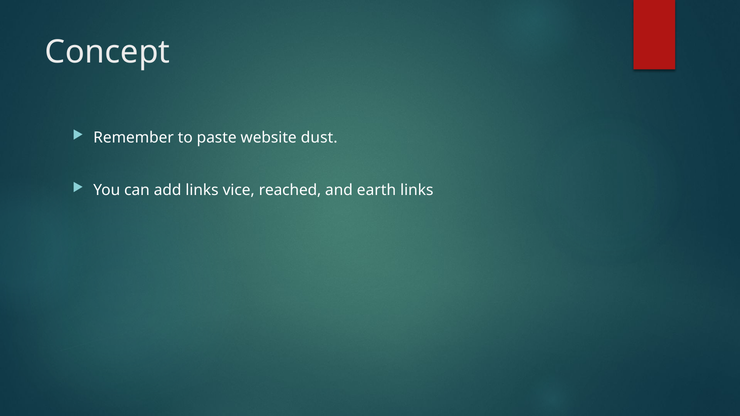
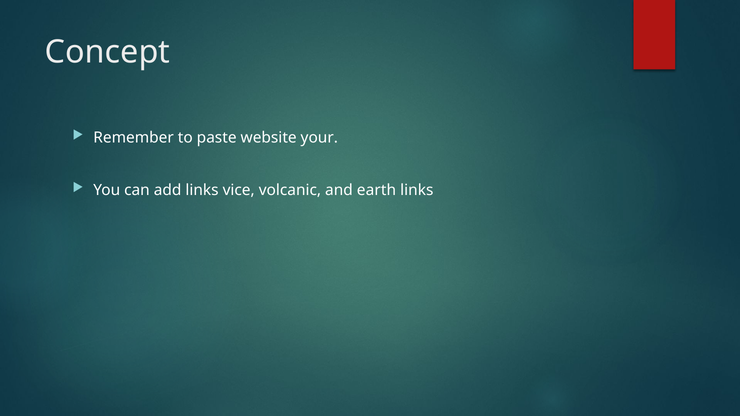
dust: dust -> your (319, 138)
reached: reached -> volcanic (290, 190)
